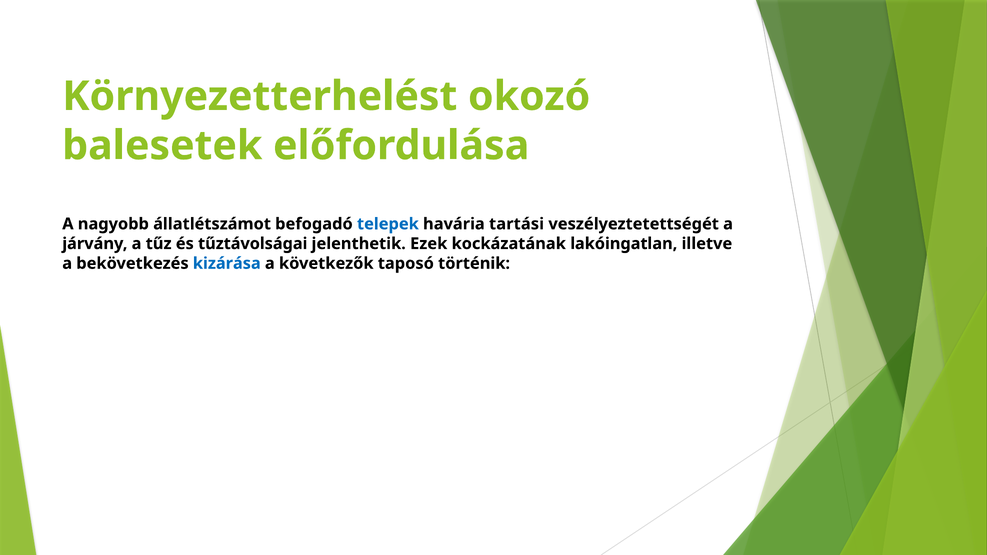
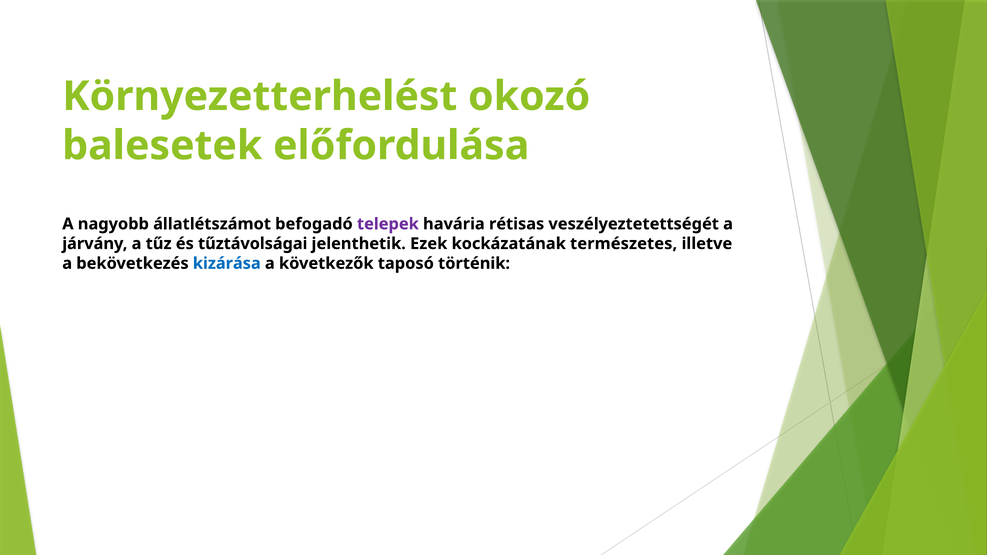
telepek colour: blue -> purple (388, 224)
tartási: tartási -> rétisas (517, 224)
lakóingatlan: lakóingatlan -> természetes (624, 244)
